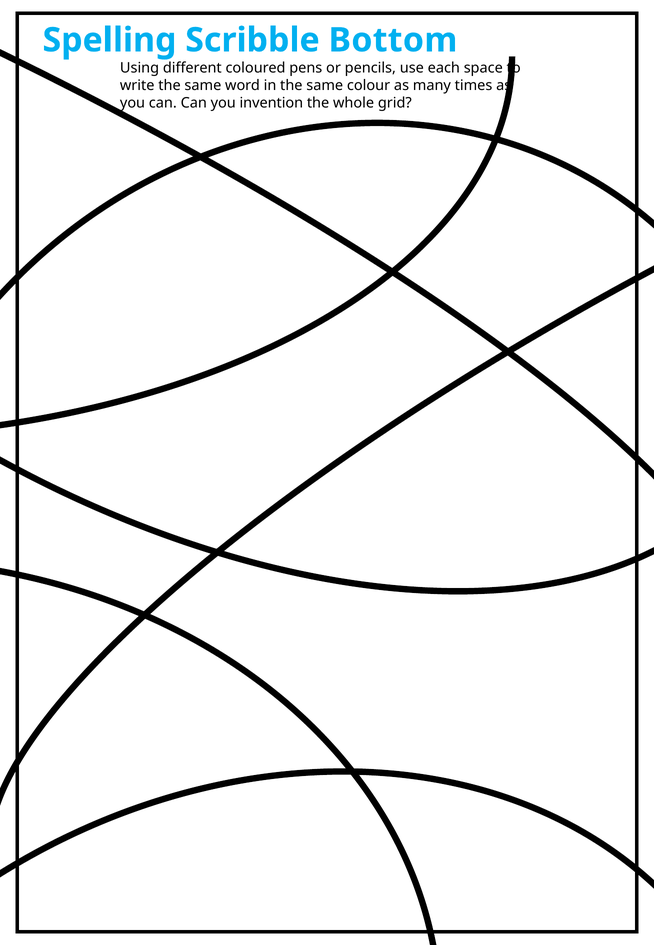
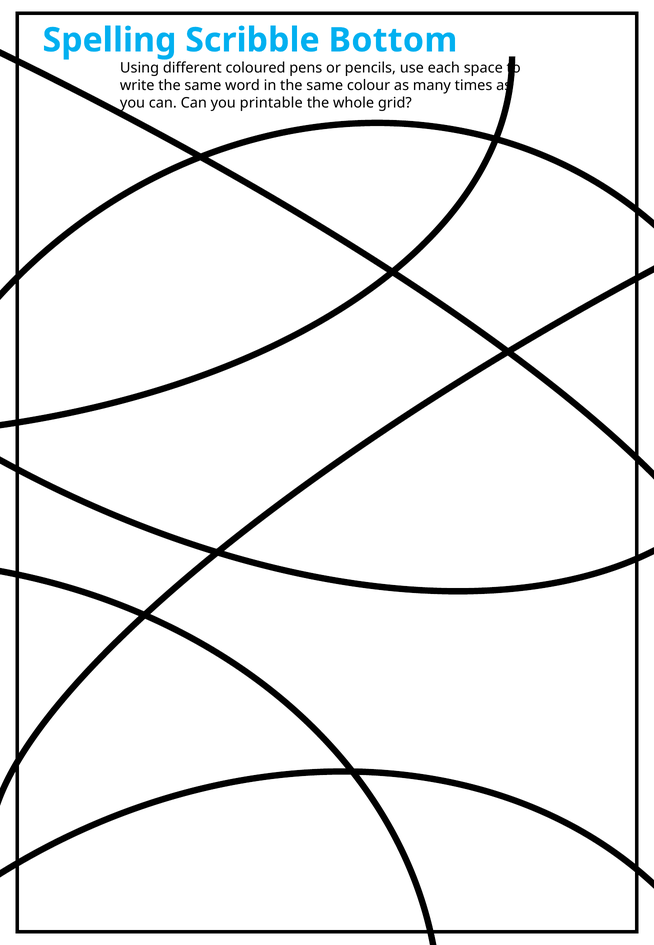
invention: invention -> printable (271, 103)
